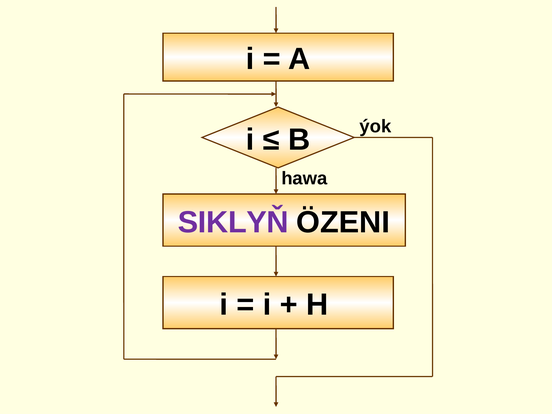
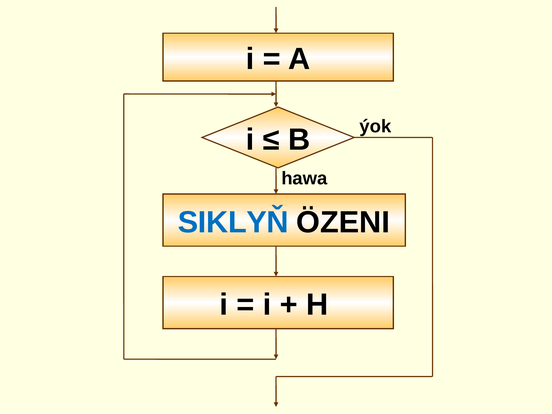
SIKLYŇ colour: purple -> blue (233, 222)
